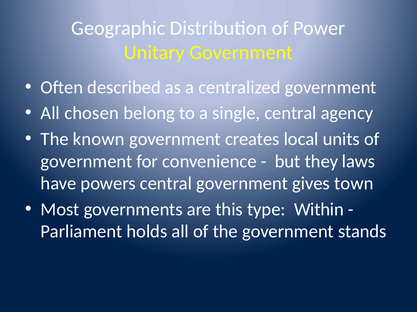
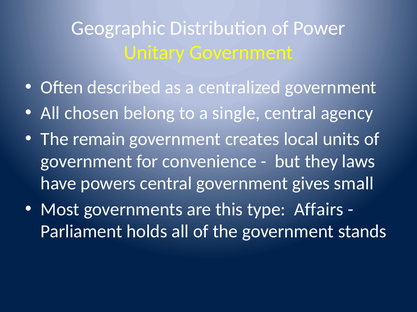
known: known -> remain (99, 139)
town: town -> small (354, 184)
Within: Within -> Affairs (319, 210)
